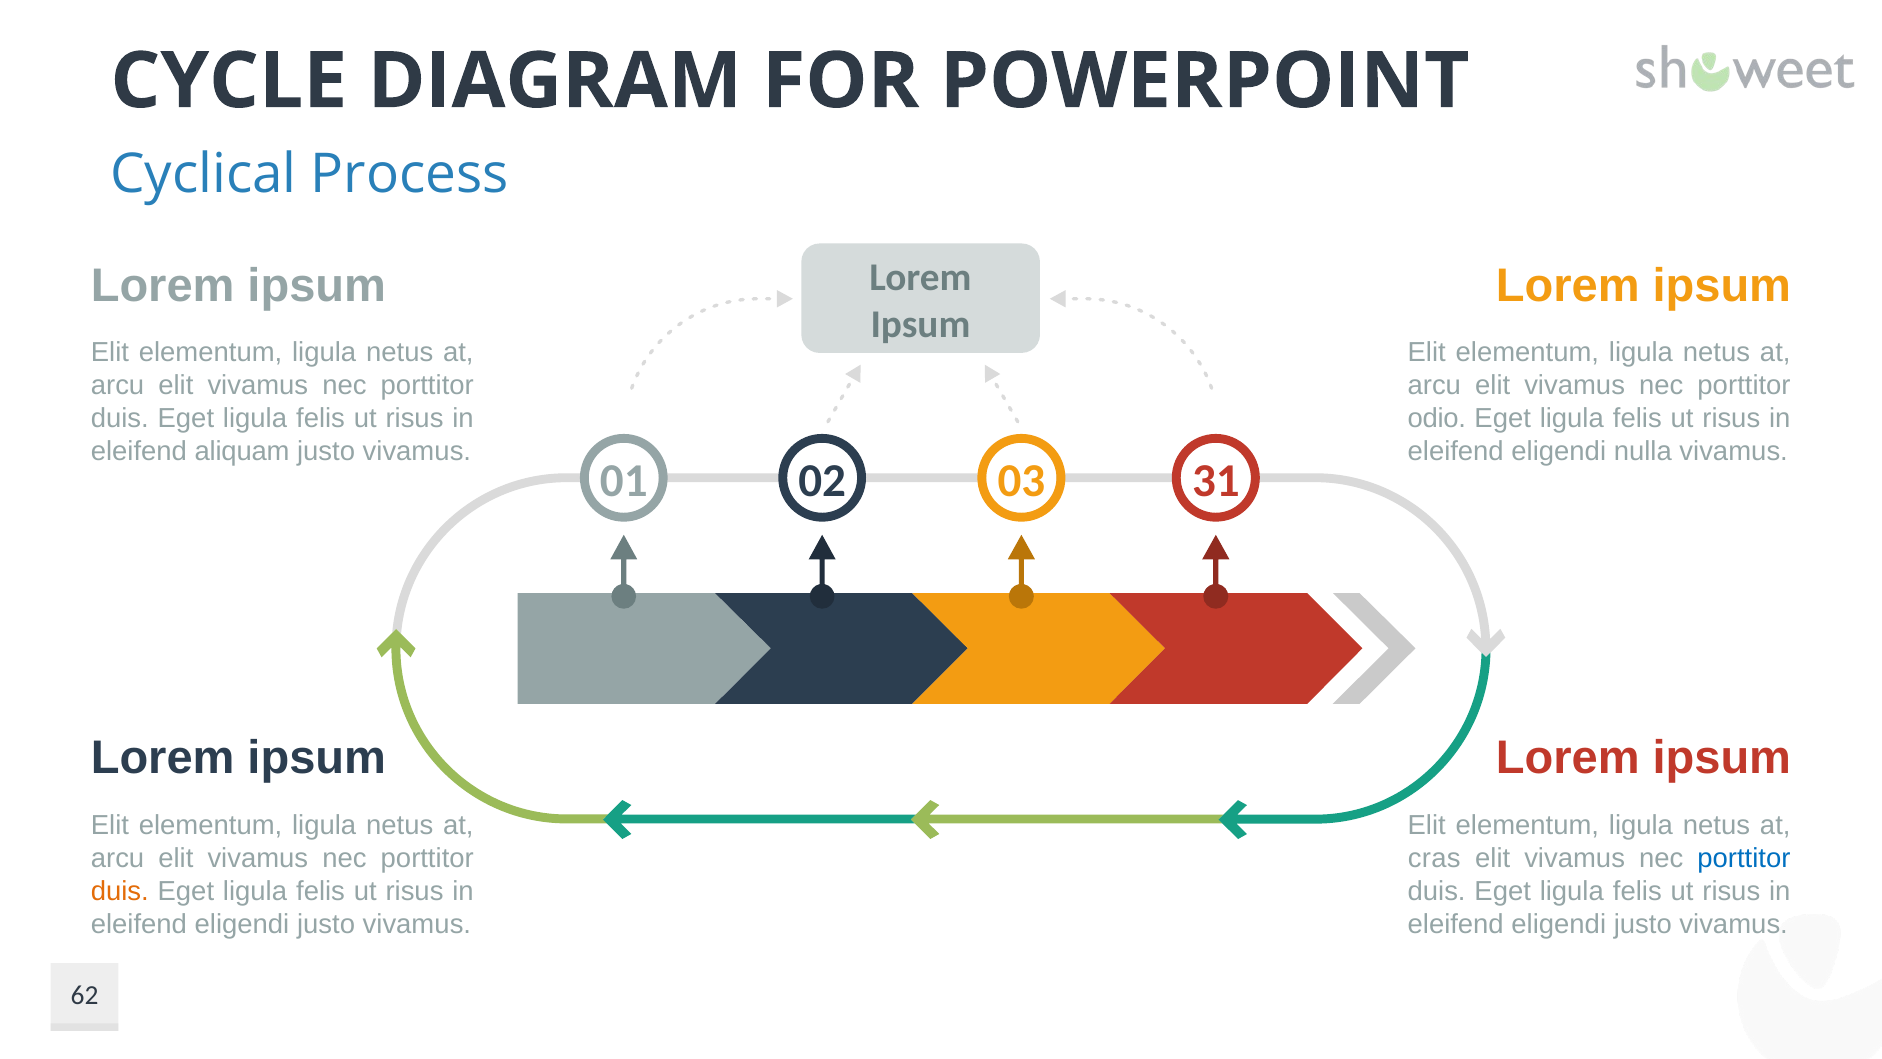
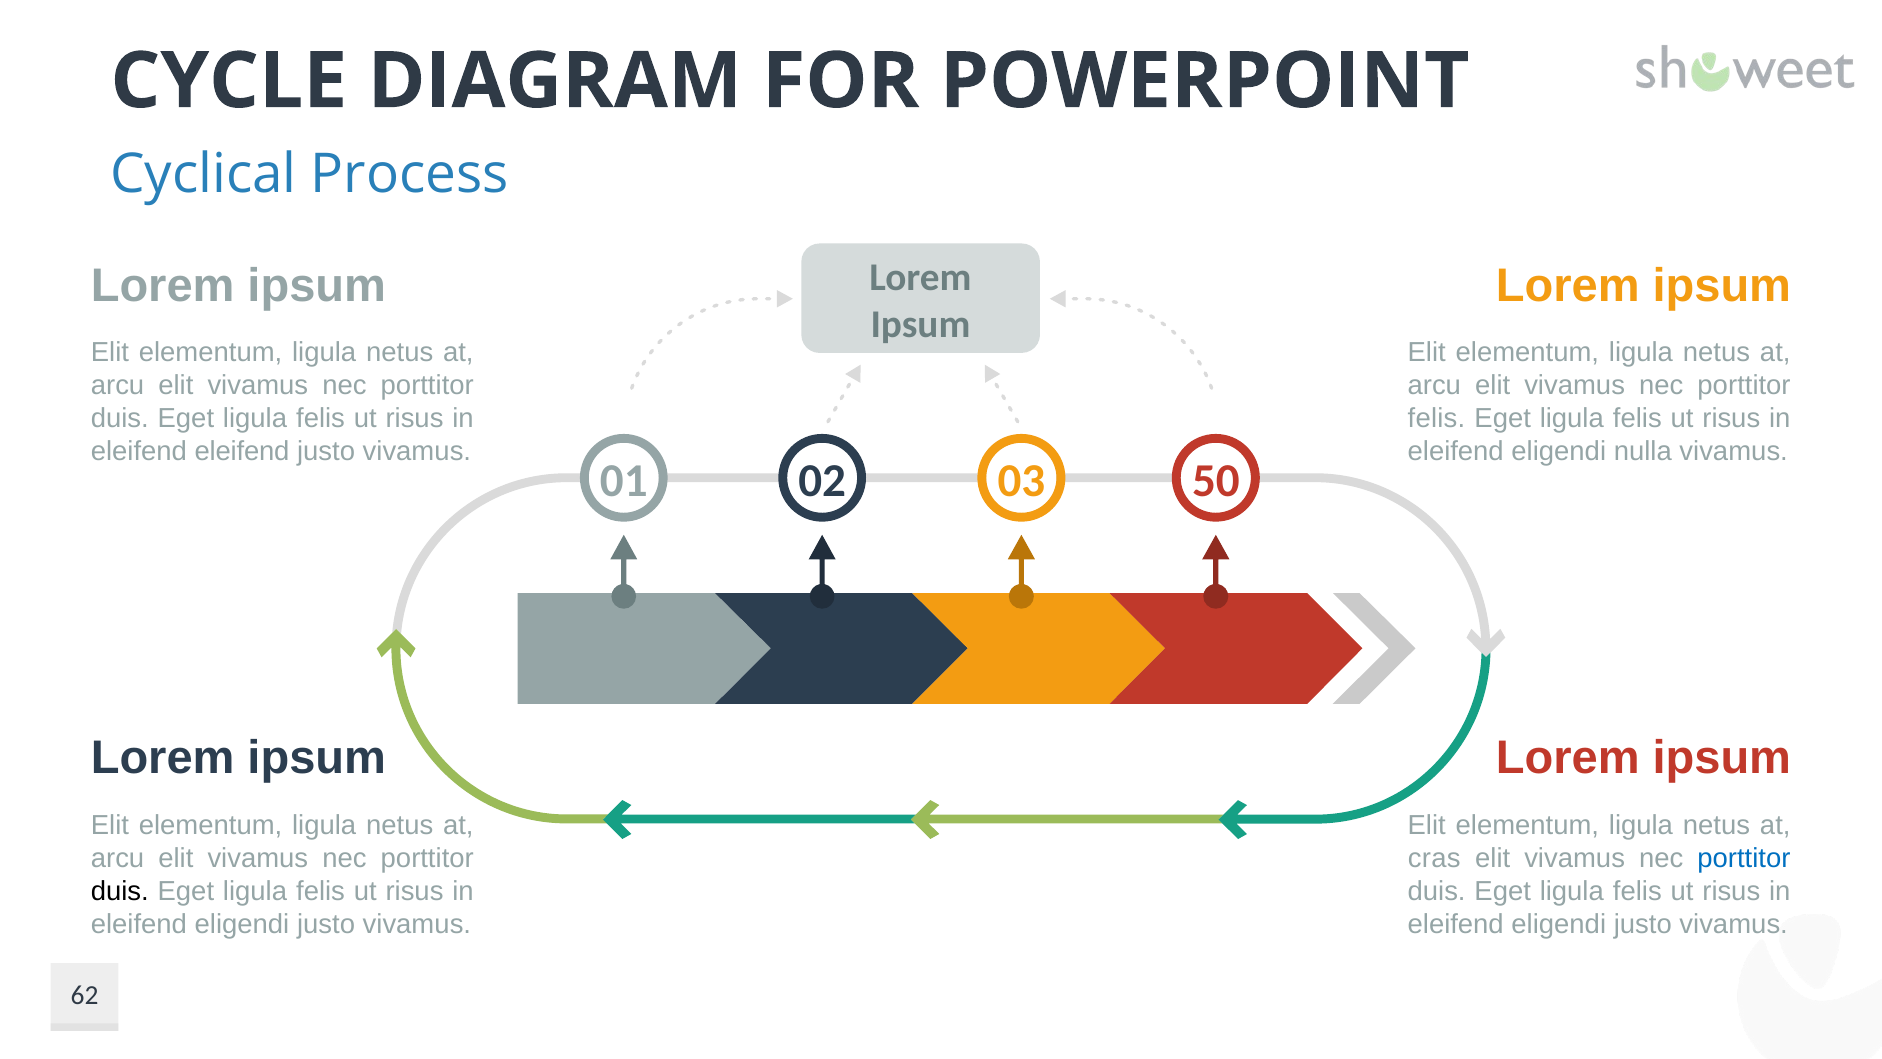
odio: odio -> felis (1436, 419)
eleifend aliquam: aliquam -> eleifend (242, 452)
31: 31 -> 50 (1216, 481)
duis colour: orange -> black (120, 891)
